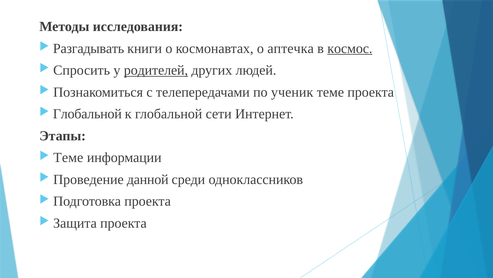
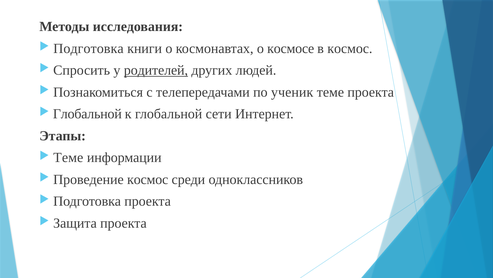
Разгадывать: Разгадывать -> Подготовка (88, 48)
аптечка: аптечка -> космосе (291, 48)
космос underline: present -> none (350, 48)
Проведение данной: данной -> космос (148, 179)
